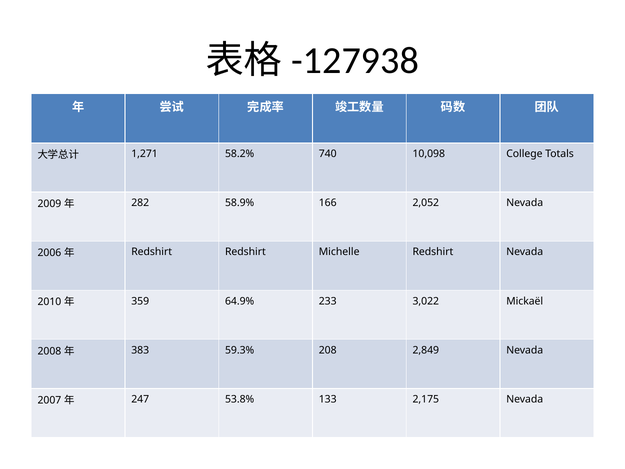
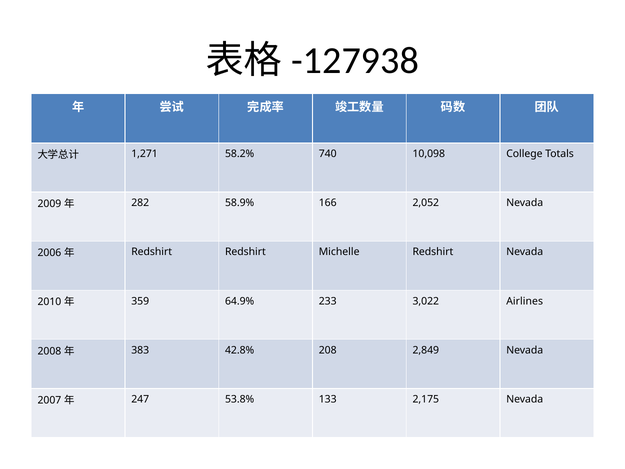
Mickaël: Mickaël -> Airlines (525, 301)
59.3%: 59.3% -> 42.8% (240, 350)
